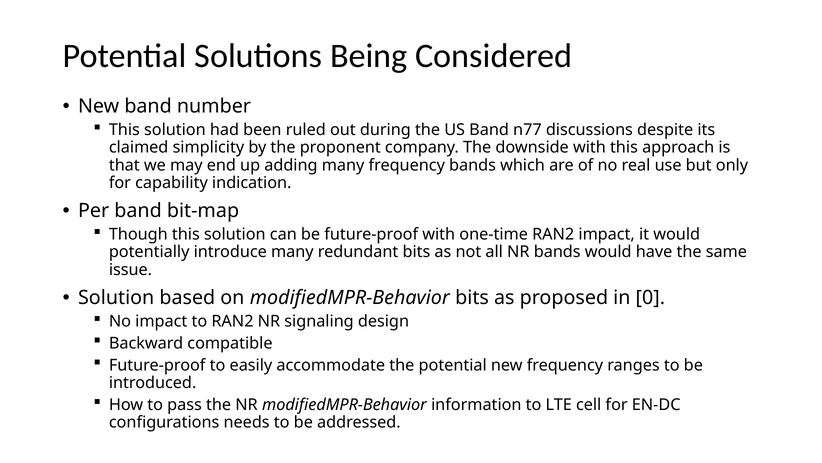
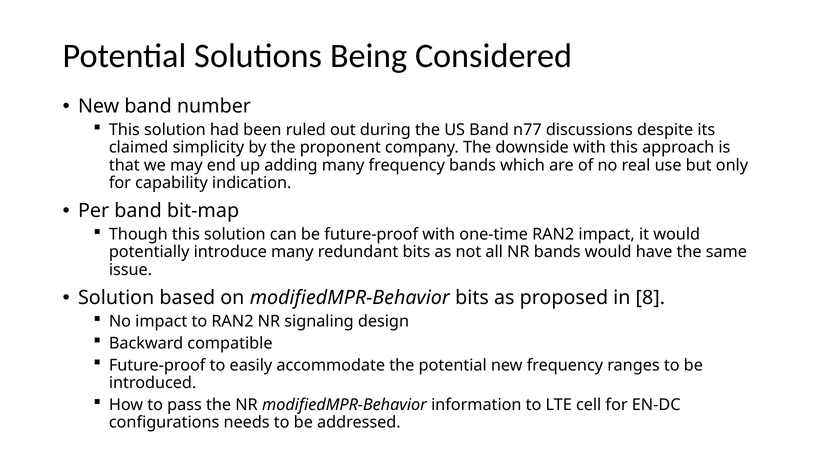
0: 0 -> 8 (650, 297)
